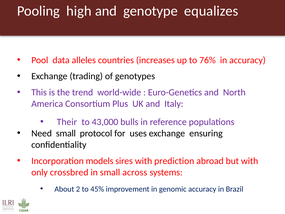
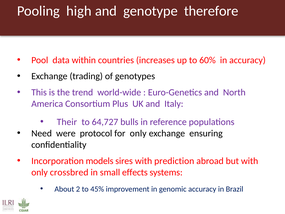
equalizes: equalizes -> therefore (211, 11)
alleles: alleles -> within (84, 60)
76%: 76% -> 60% (207, 60)
43,000: 43,000 -> 64,727 (105, 122)
Need small: small -> were (66, 133)
for uses: uses -> only (138, 133)
across: across -> effects (135, 172)
